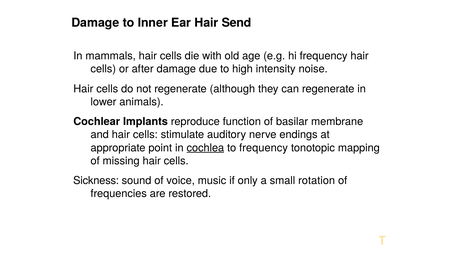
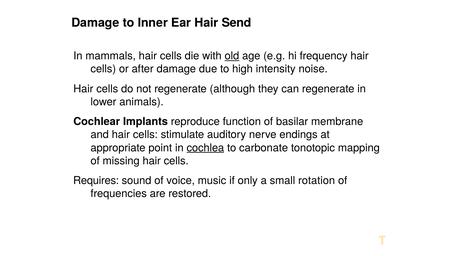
old underline: none -> present (232, 56)
to frequency: frequency -> carbonate (264, 148)
Sickness: Sickness -> Requires (96, 181)
